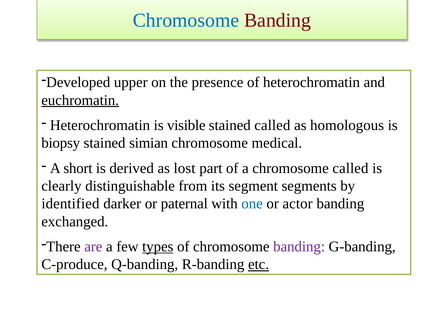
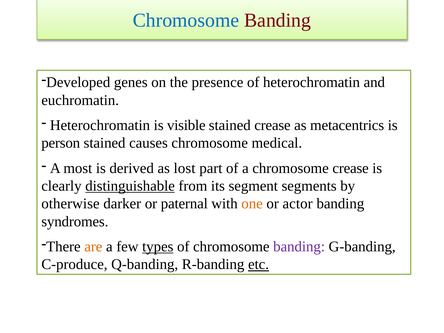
upper: upper -> genes (131, 82)
euchromatin underline: present -> none (80, 100)
stained called: called -> crease (272, 125)
homologous: homologous -> metacentrics (347, 125)
biopsy: biopsy -> person (61, 143)
simian: simian -> causes (148, 143)
short: short -> most (78, 168)
chromosome called: called -> crease (351, 168)
distinguishable underline: none -> present (130, 186)
identified: identified -> otherwise (70, 204)
one colour: blue -> orange (252, 204)
exchanged: exchanged -> syndromes (75, 222)
are colour: purple -> orange (93, 247)
